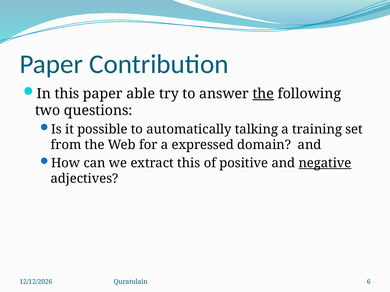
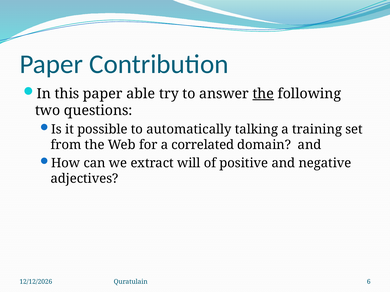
expressed: expressed -> correlated (203, 145)
extract this: this -> will (189, 163)
negative underline: present -> none (325, 163)
